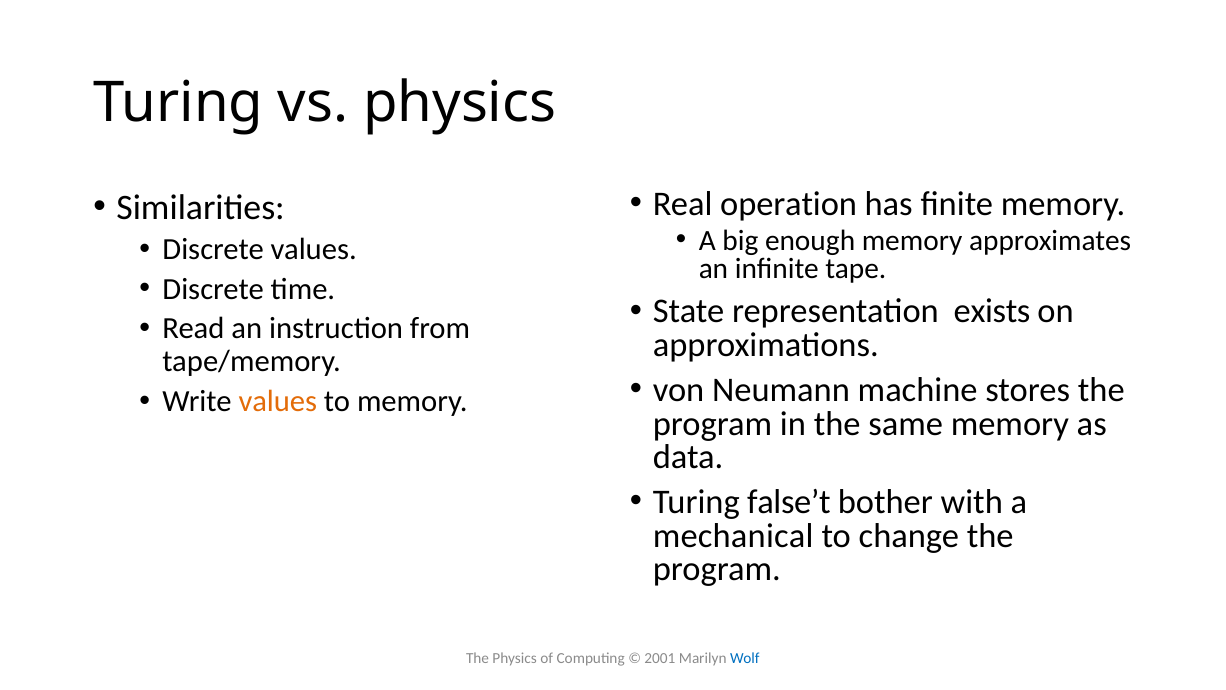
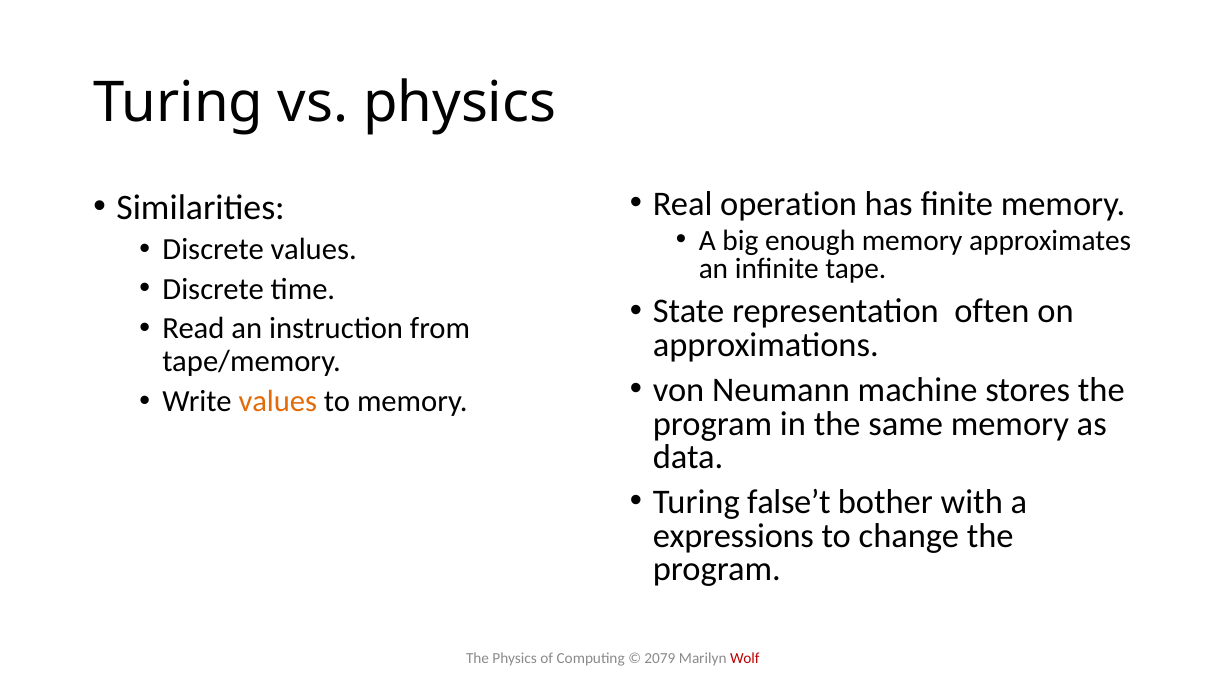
exists: exists -> often (992, 311)
mechanical: mechanical -> expressions (733, 536)
2001: 2001 -> 2079 (660, 658)
Wolf colour: blue -> red (745, 658)
